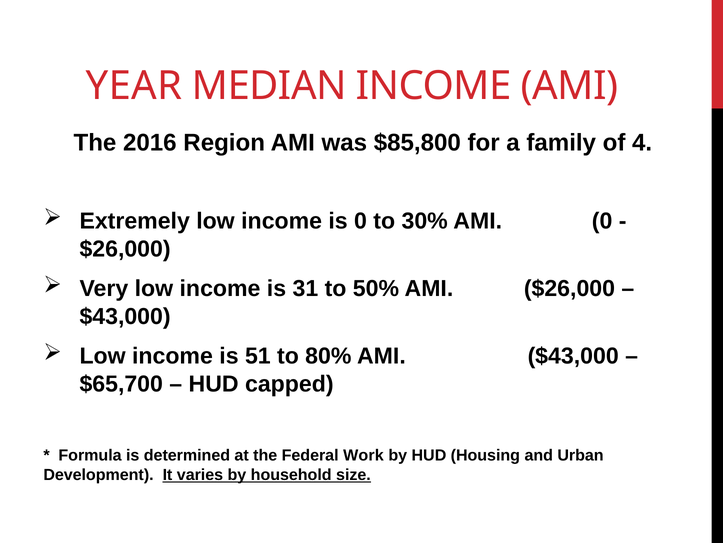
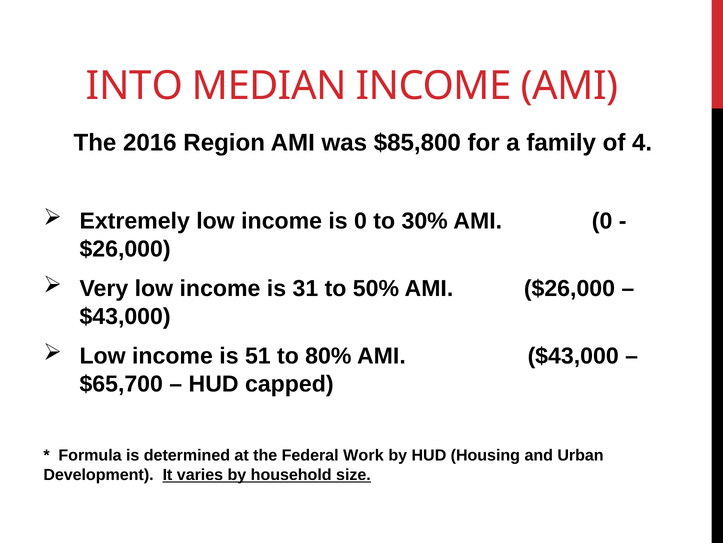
YEAR: YEAR -> INTO (134, 86)
